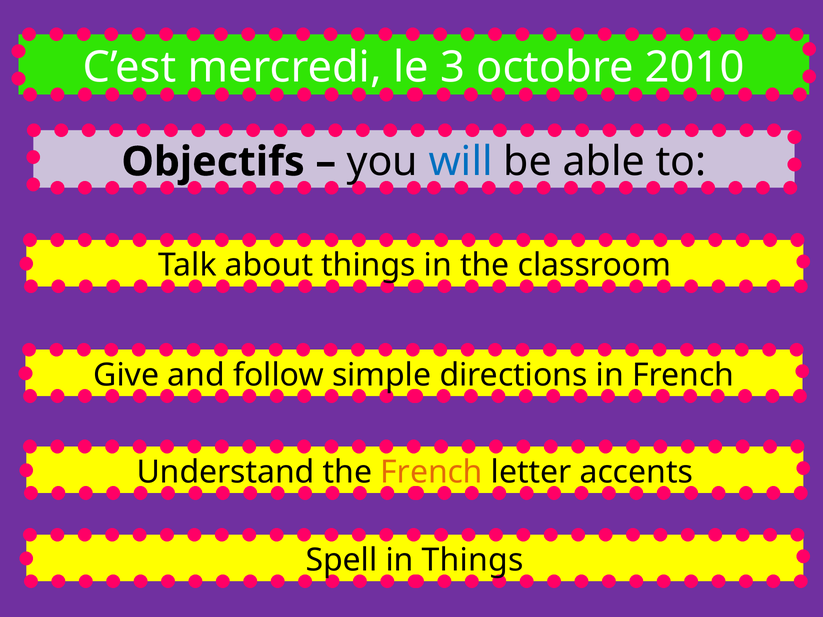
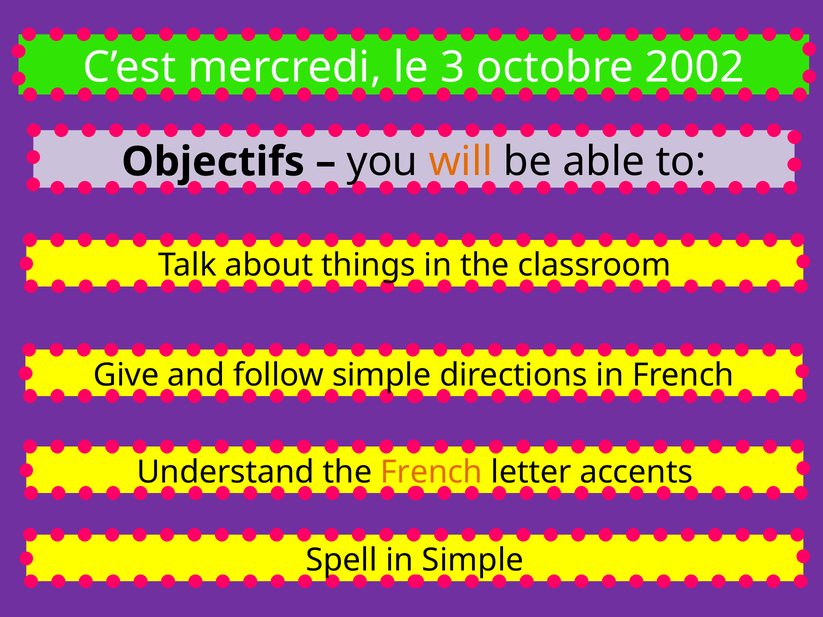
2010: 2010 -> 2002 (695, 67)
will colour: blue -> orange (461, 162)
in Things: Things -> Simple (473, 560)
